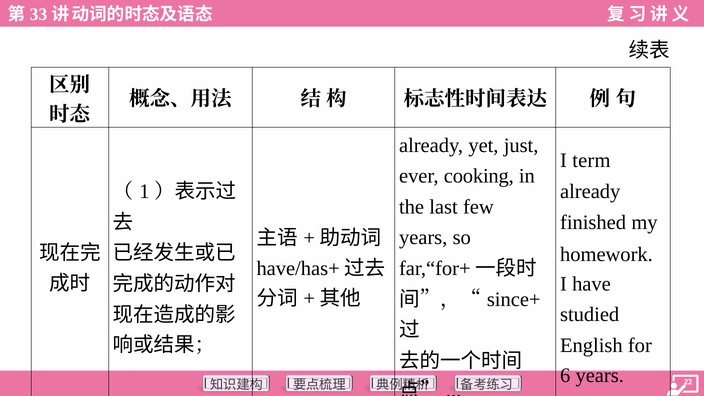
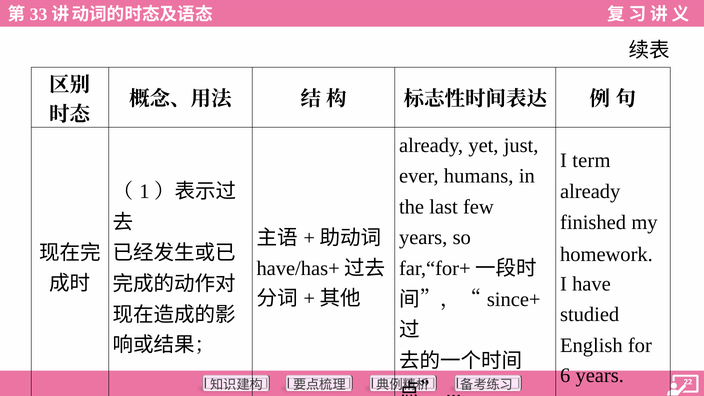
cooking: cooking -> humans (479, 176)
